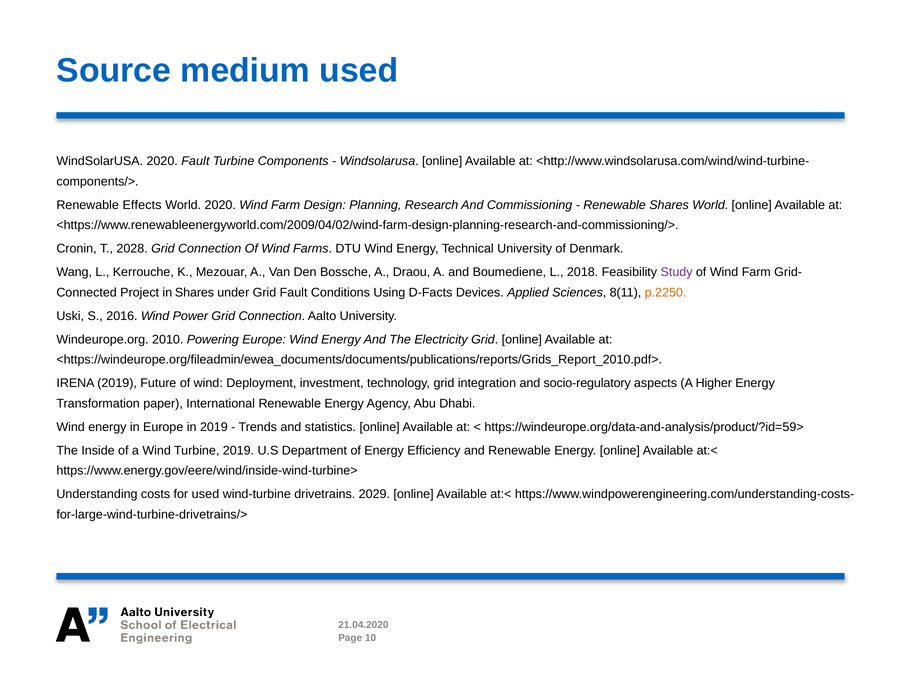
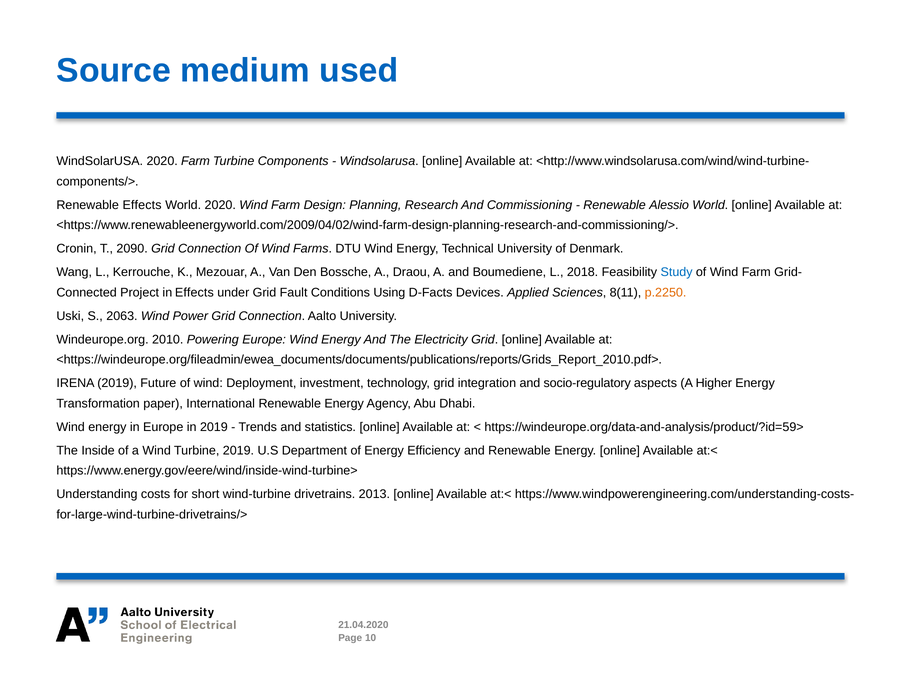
2020 Fault: Fault -> Farm (195, 161)
Renewable Shares: Shares -> Alessio (669, 205)
2028: 2028 -> 2090 (132, 249)
Study colour: purple -> blue (677, 272)
in Shares: Shares -> Effects (194, 293)
2016: 2016 -> 2063 (122, 316)
for used: used -> short (206, 495)
2029: 2029 -> 2013 (374, 495)
